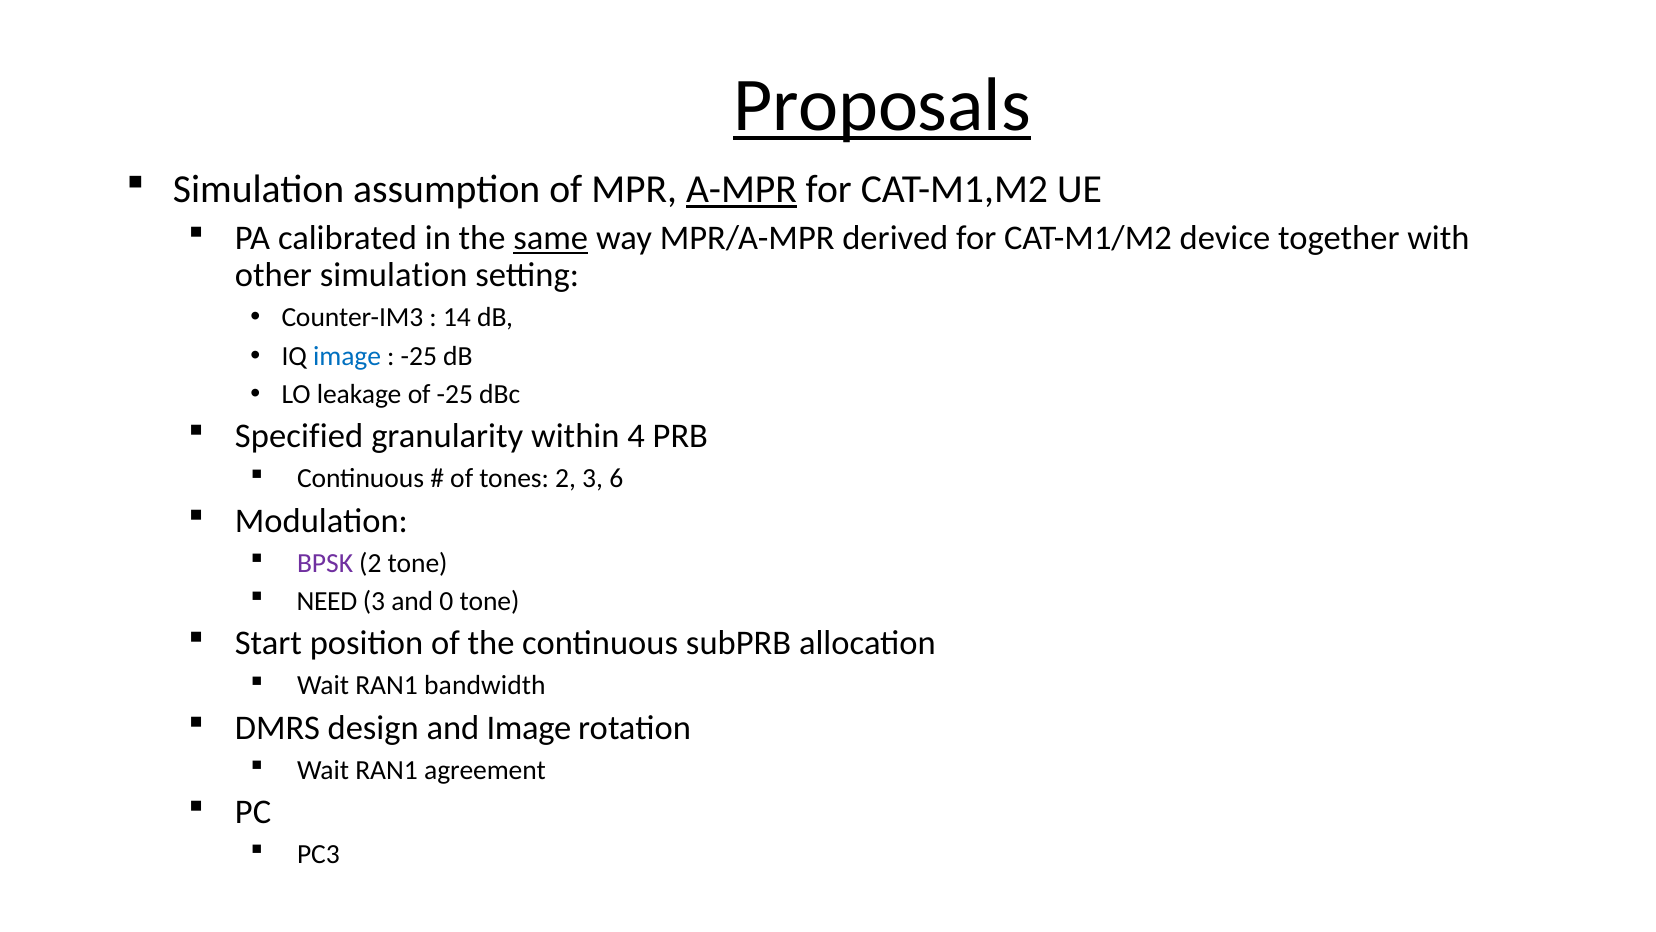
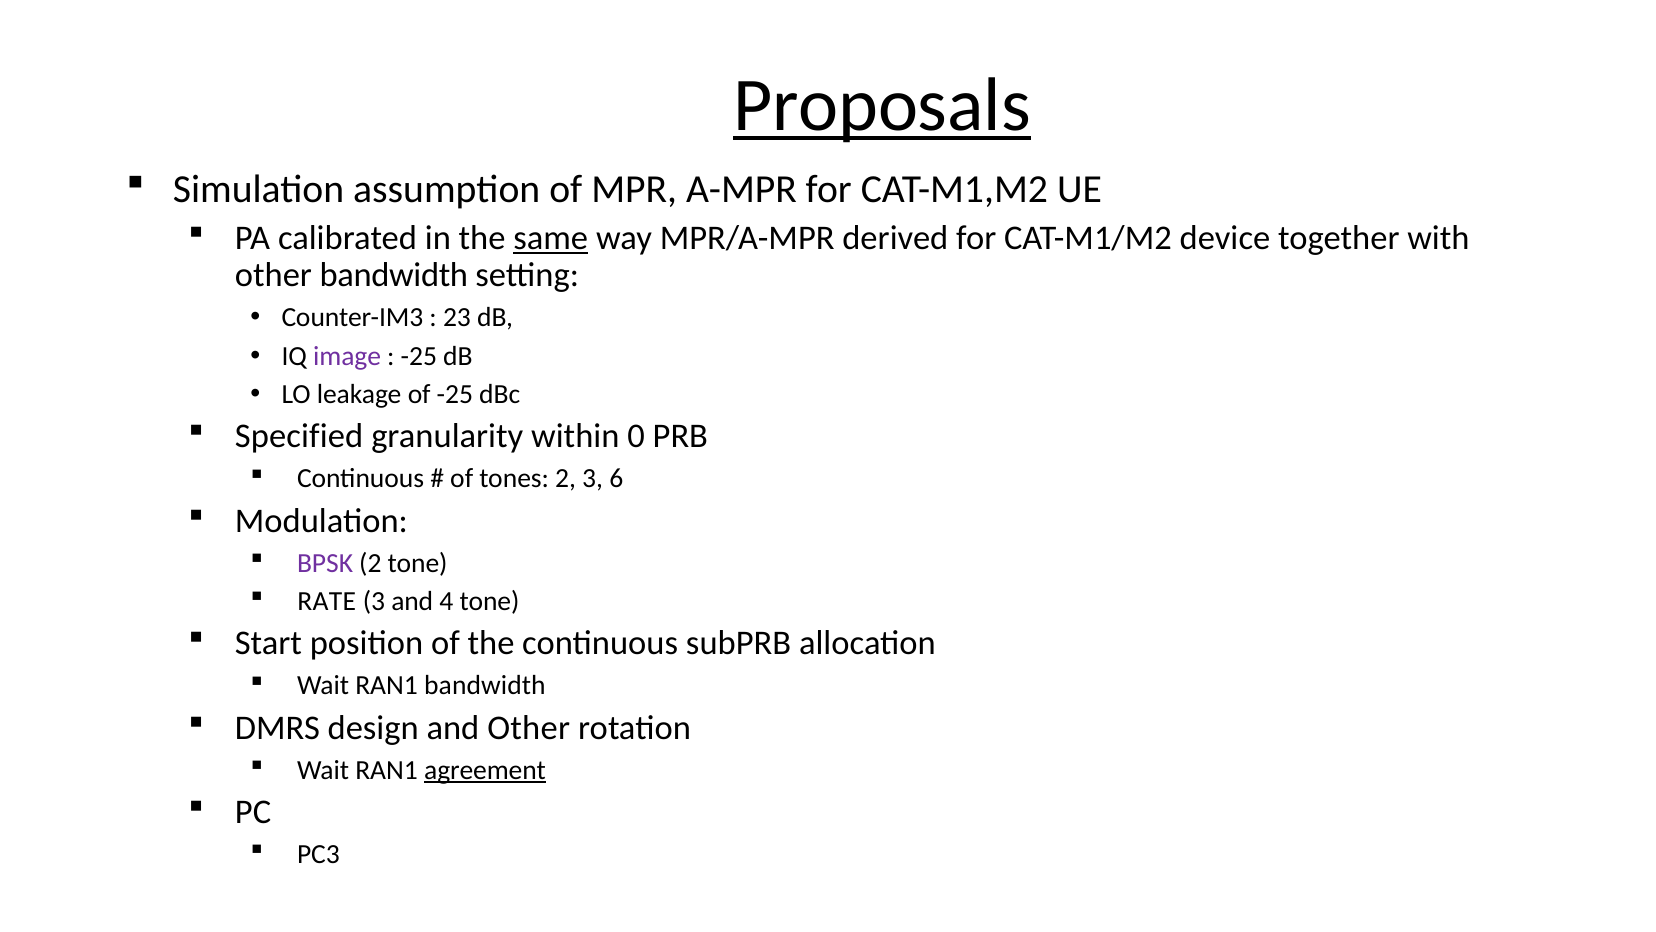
A-MPR underline: present -> none (741, 189)
other simulation: simulation -> bandwidth (394, 275)
14: 14 -> 23 (457, 317)
image colour: blue -> purple (347, 356)
4: 4 -> 0 (636, 436)
NEED: NEED -> RATE (327, 601)
0: 0 -> 4 (446, 601)
and Image: Image -> Other (529, 727)
agreement underline: none -> present (485, 770)
